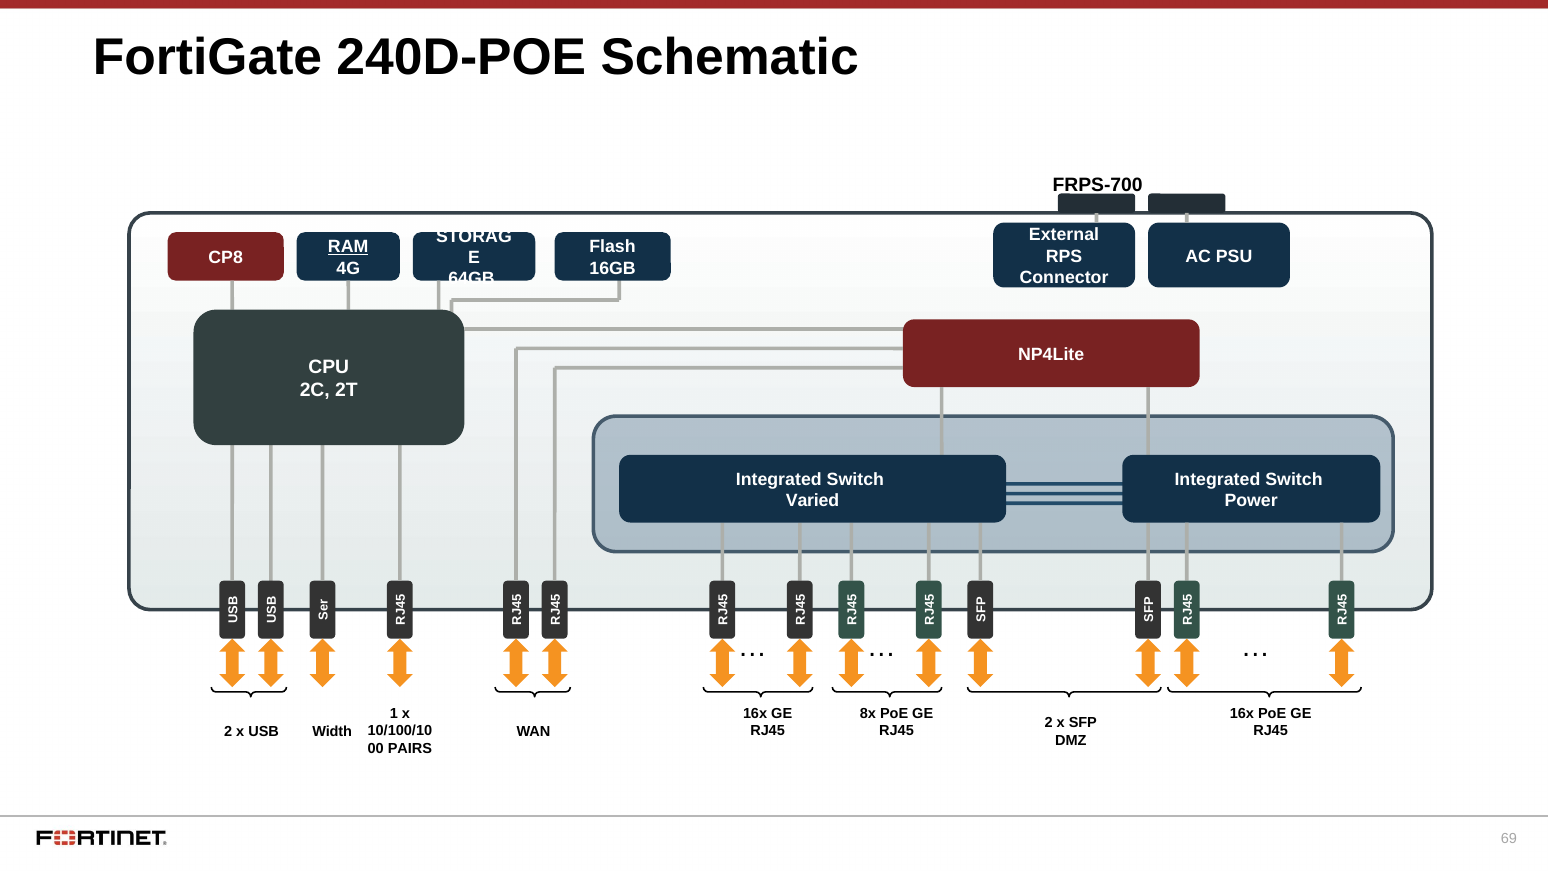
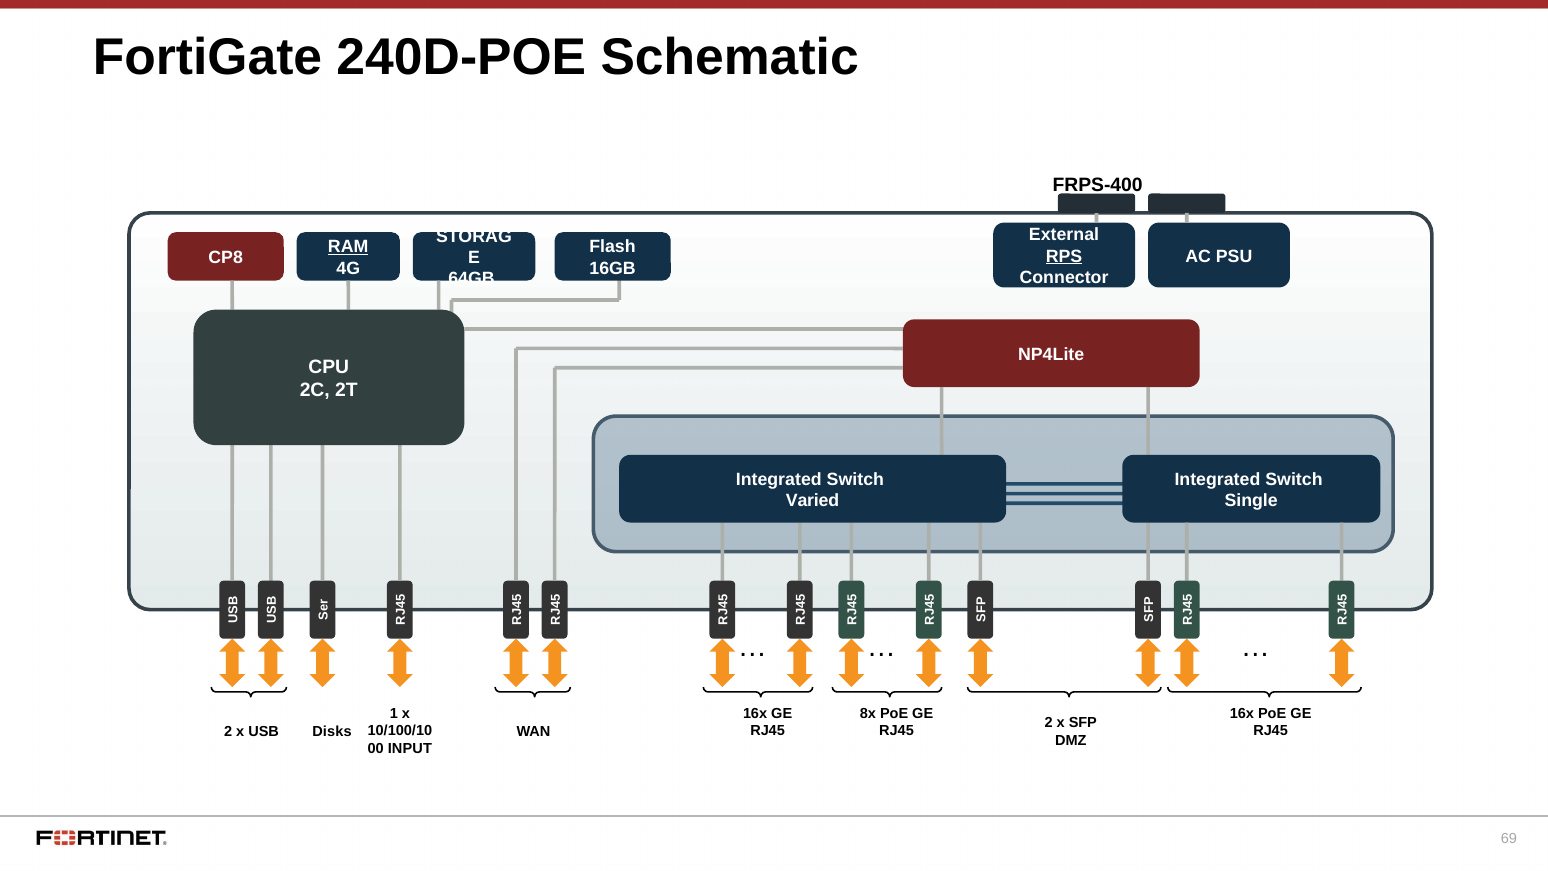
FRPS-700: FRPS-700 -> FRPS-400 (1098, 185)
RPS underline: none -> present (1064, 256)
Power: Power -> Single (1251, 500)
Width: Width -> Disks (332, 732)
PAIRS: PAIRS -> INPUT (410, 749)
